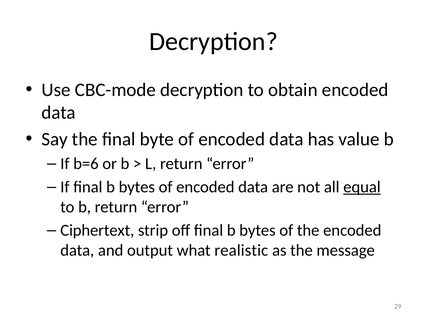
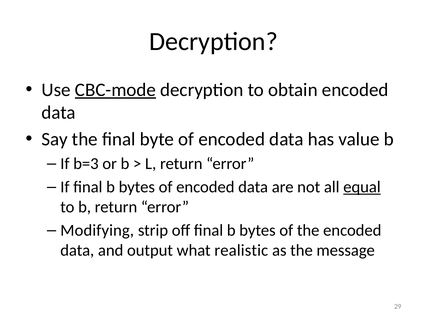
CBC-mode underline: none -> present (115, 90)
b=6: b=6 -> b=3 (86, 163)
Ciphertext: Ciphertext -> Modifying (97, 230)
